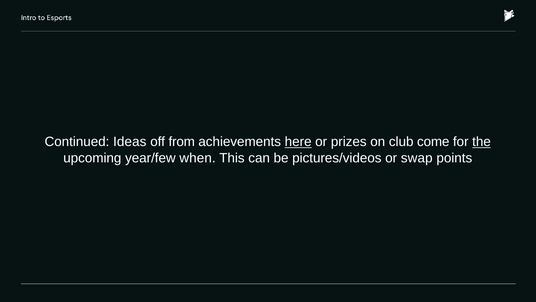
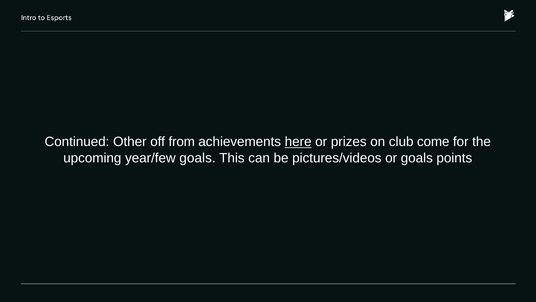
Ideas: Ideas -> Other (130, 142)
the underline: present -> none (482, 142)
year/few when: when -> goals (198, 158)
or swap: swap -> goals (417, 158)
